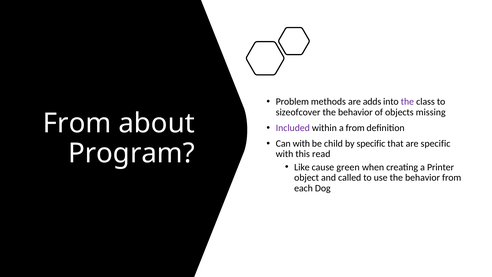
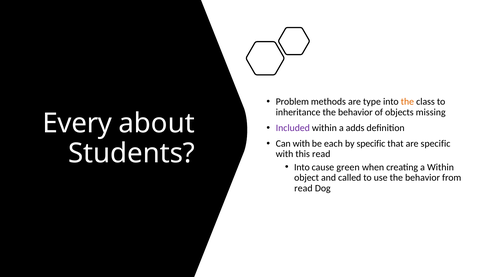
adds: adds -> type (372, 102)
the colour: purple -> orange (407, 102)
sizeofcover: sizeofcover -> inheritance (298, 112)
From: From -> Every (77, 123)
a from: from -> adds (355, 128)
child: child -> each (333, 143)
Program: Program -> Students (131, 153)
Like: Like -> Into (302, 167)
a Printer: Printer -> Within (441, 167)
each: each -> read (303, 188)
